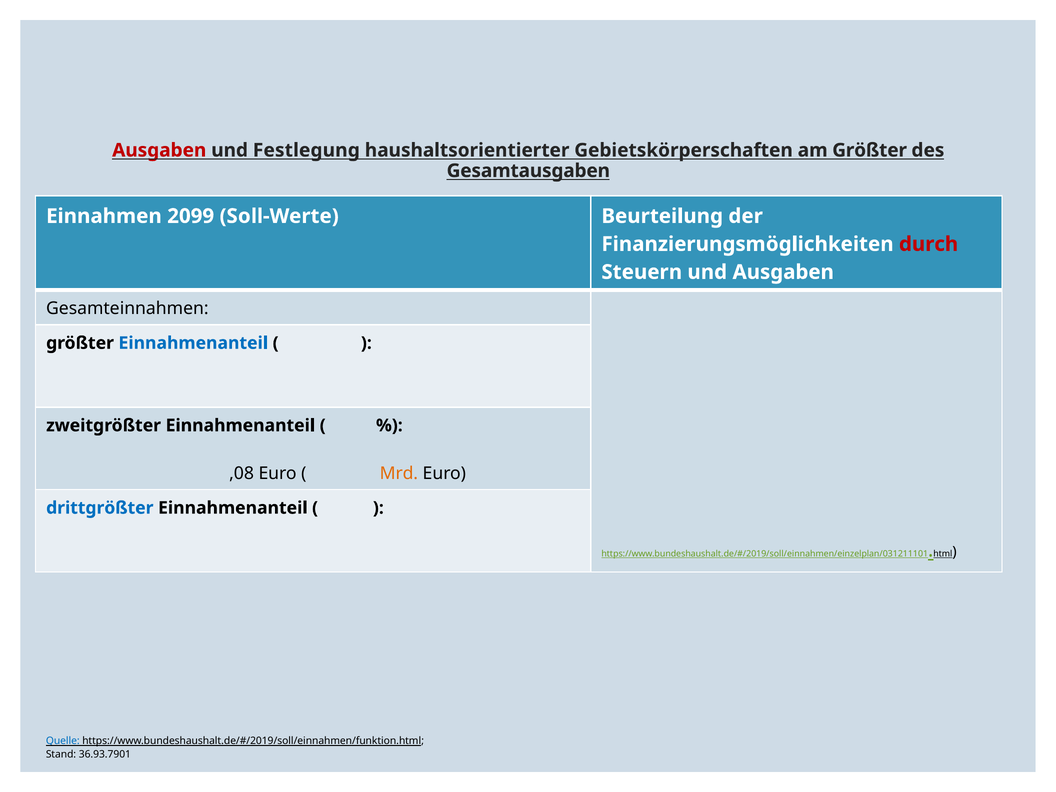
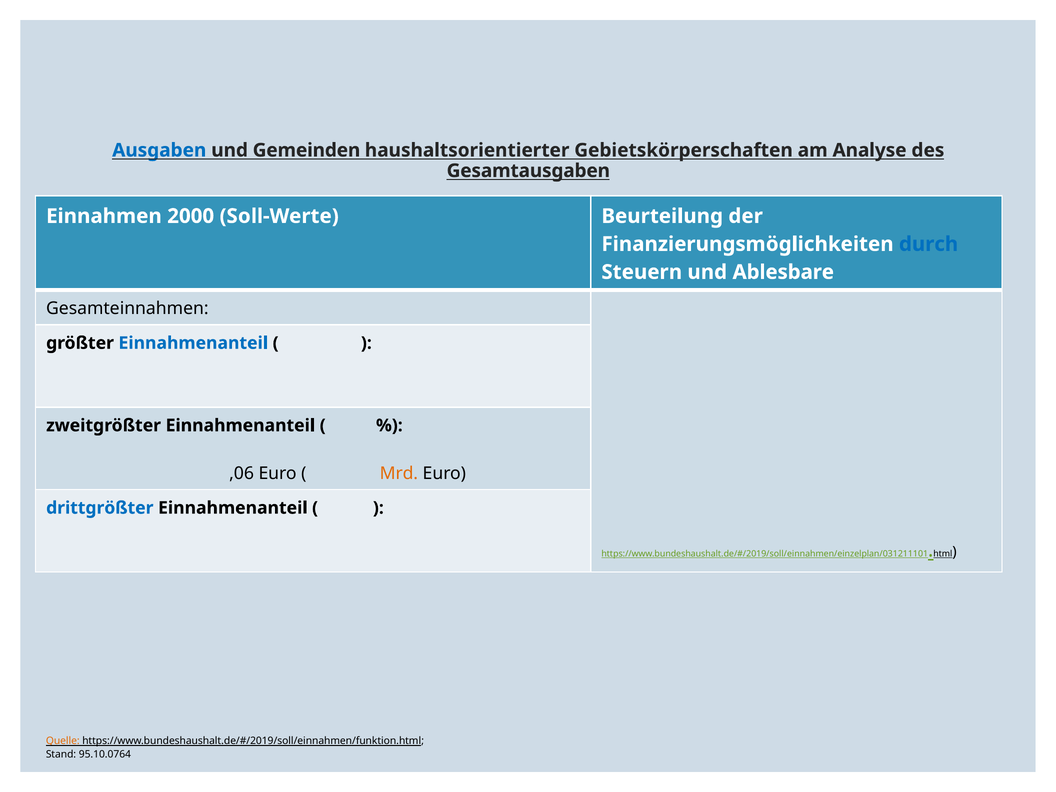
Ausgaben colour: red -> blue (159, 150)
Festlegung: Festlegung -> Gemeinden (306, 150)
am Größter: Größter -> Analyse (870, 150)
2099: 2099 -> 2000 (191, 216)
durch colour: red -> blue (929, 244)
und Ausgaben: Ausgaben -> Ablesbare (783, 272)
,08: ,08 -> ,06 (242, 473)
Quelle colour: blue -> orange (63, 741)
36.93.7901: 36.93.7901 -> 95.10.0764 (105, 755)
